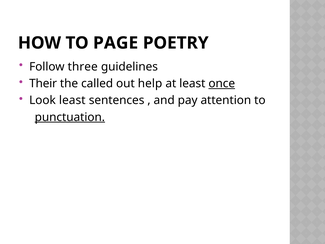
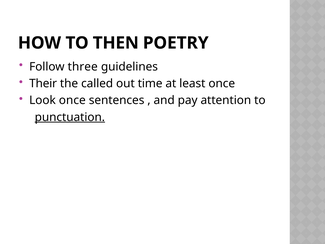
PAGE: PAGE -> THEN (116, 43)
help: help -> time (150, 83)
once underline: present -> none (222, 83)
Look least: least -> once (72, 100)
